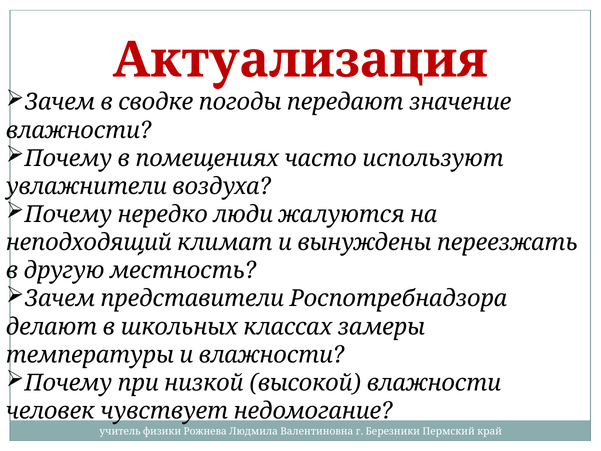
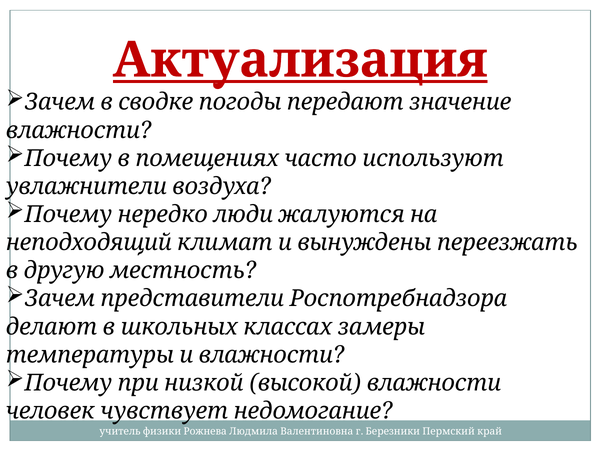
Актуализация underline: none -> present (300, 60)
